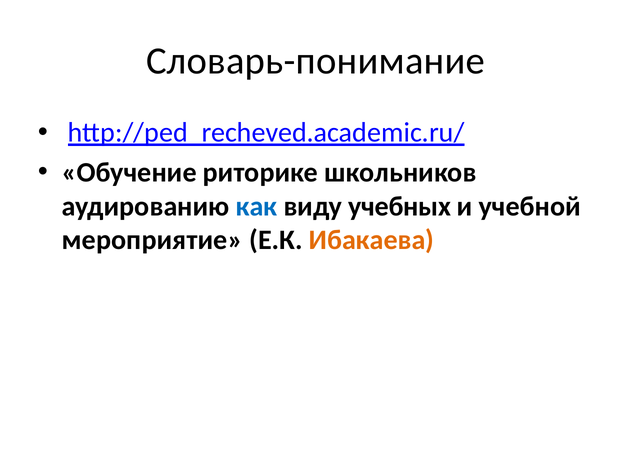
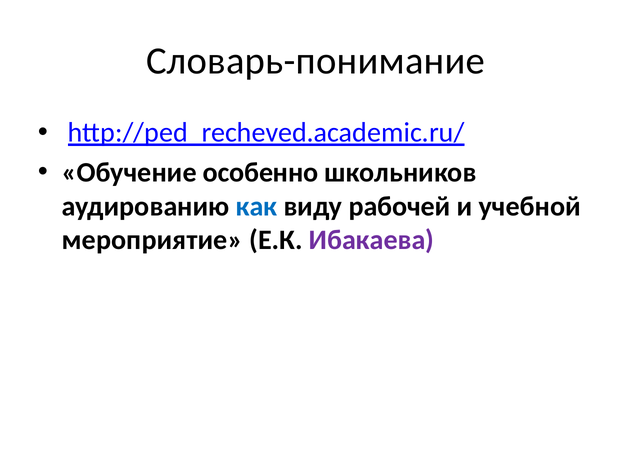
риторике: риторике -> особенно (261, 173)
учебных: учебных -> рабочей (400, 206)
Ибакаева colour: orange -> purple (371, 240)
